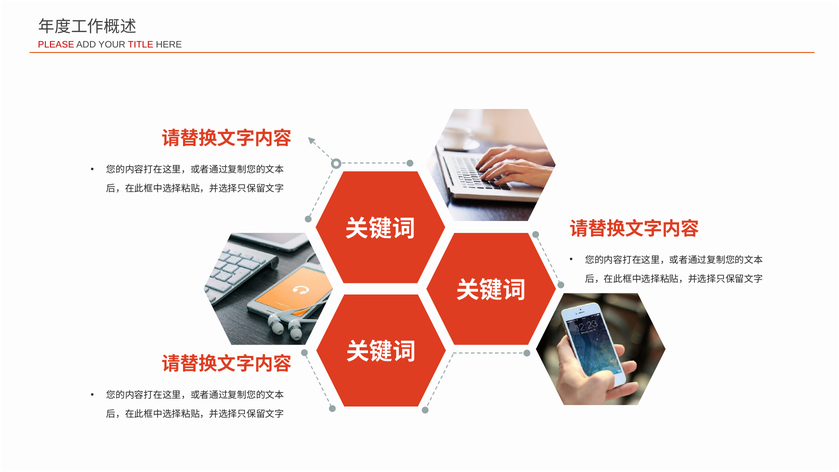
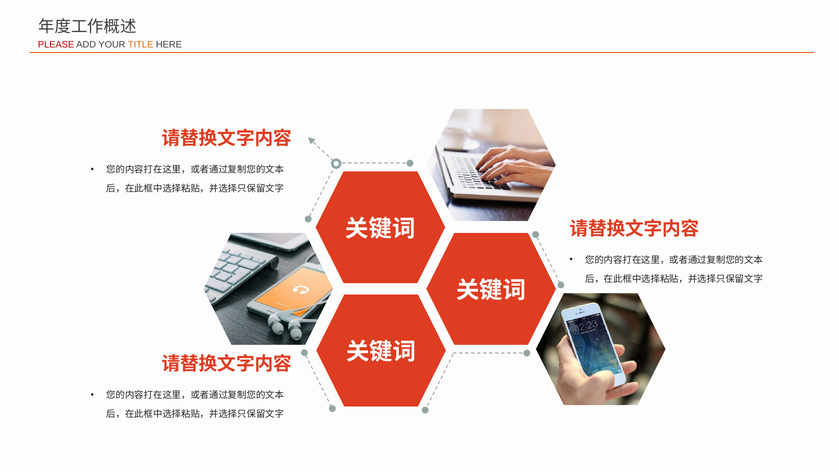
TITLE colour: red -> orange (141, 44)
